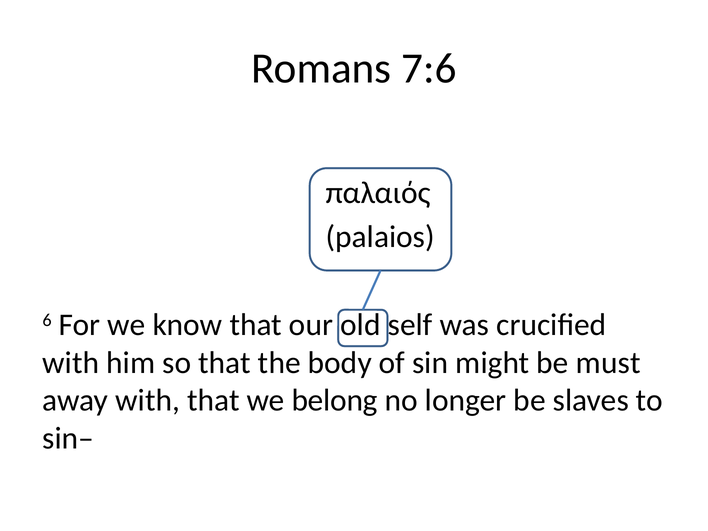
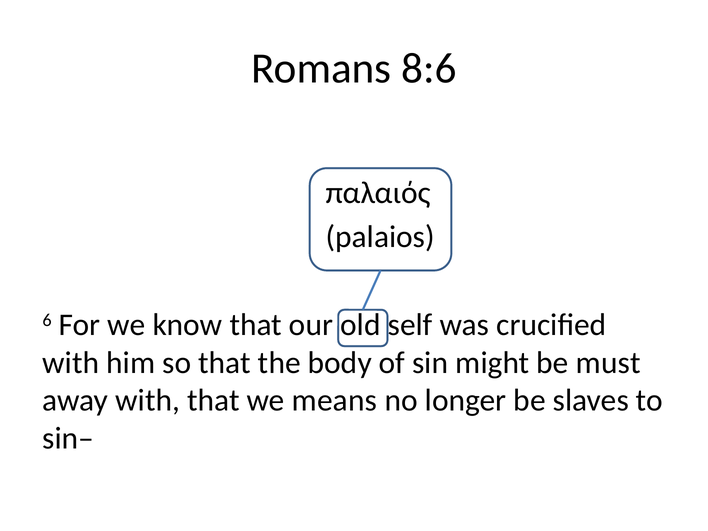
7:6: 7:6 -> 8:6 (429, 69)
belong: belong -> means (334, 401)
